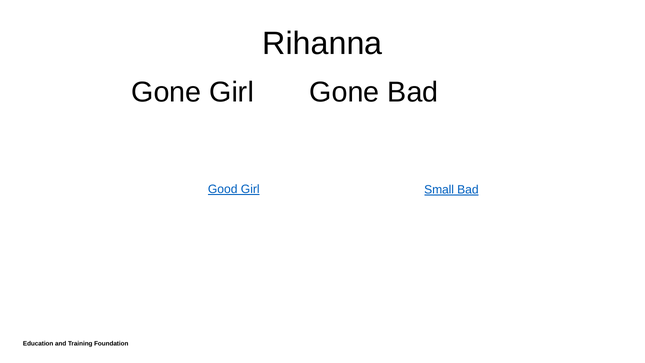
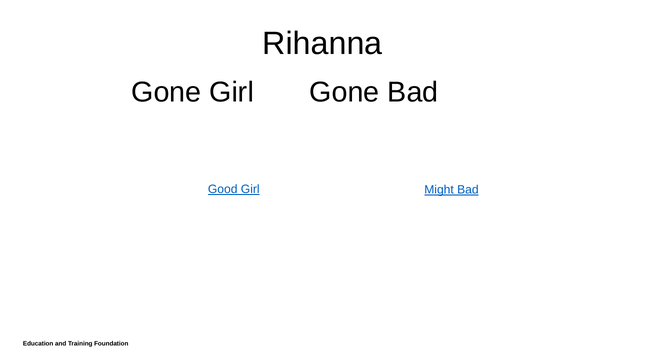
Small: Small -> Might (439, 189)
